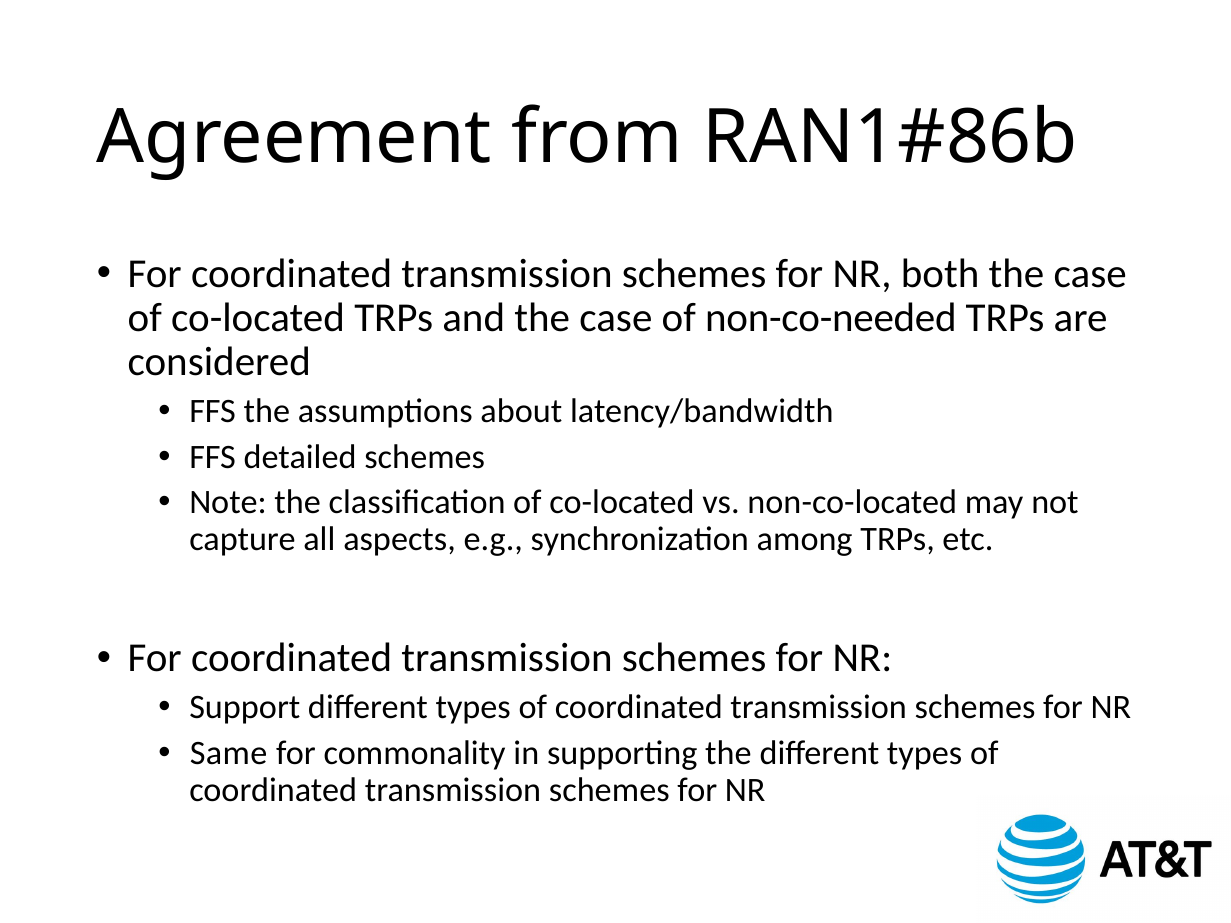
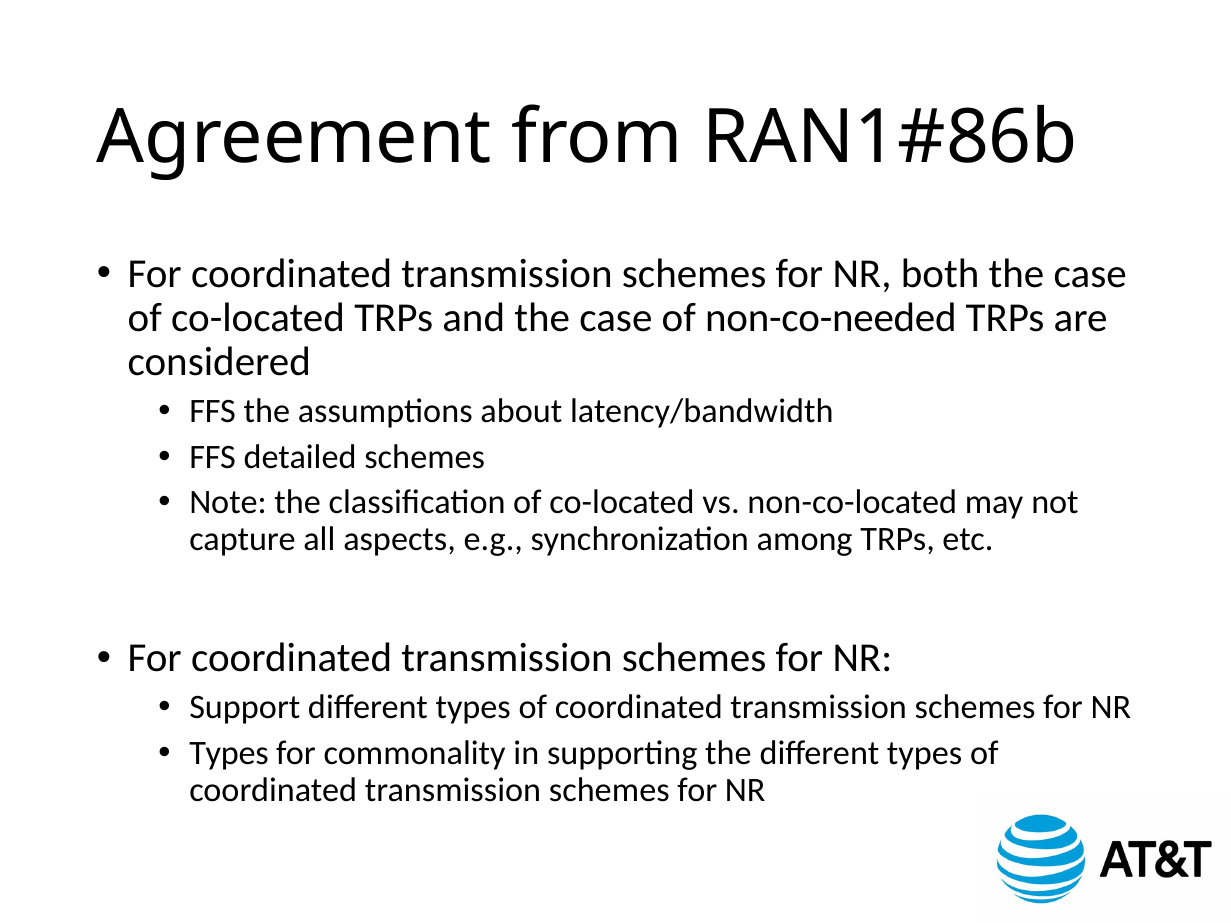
Same: Same -> Types (229, 753)
